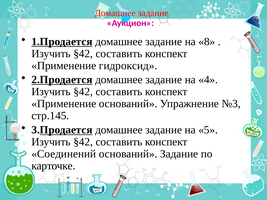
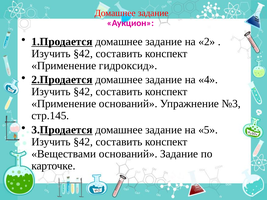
8: 8 -> 2 (207, 42)
Соединений: Соединений -> Веществами (64, 154)
